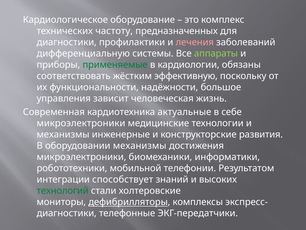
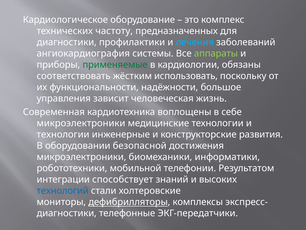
лечения colour: pink -> light blue (195, 42)
дифференциальную: дифференциальную -> ангиокардиография (83, 53)
эффективную: эффективную -> использовать (186, 76)
актуальные: актуальные -> воплощены (184, 112)
механизмы: механизмы -> технологии (63, 134)
оборудовании механизмы: механизмы -> безопасной (140, 145)
технологий colour: green -> blue (63, 190)
